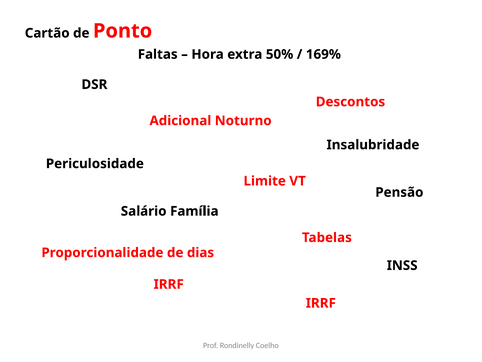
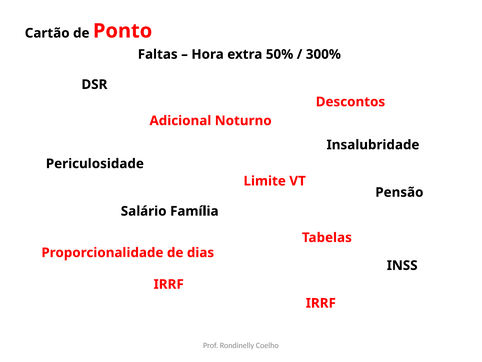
169%: 169% -> 300% (323, 54)
